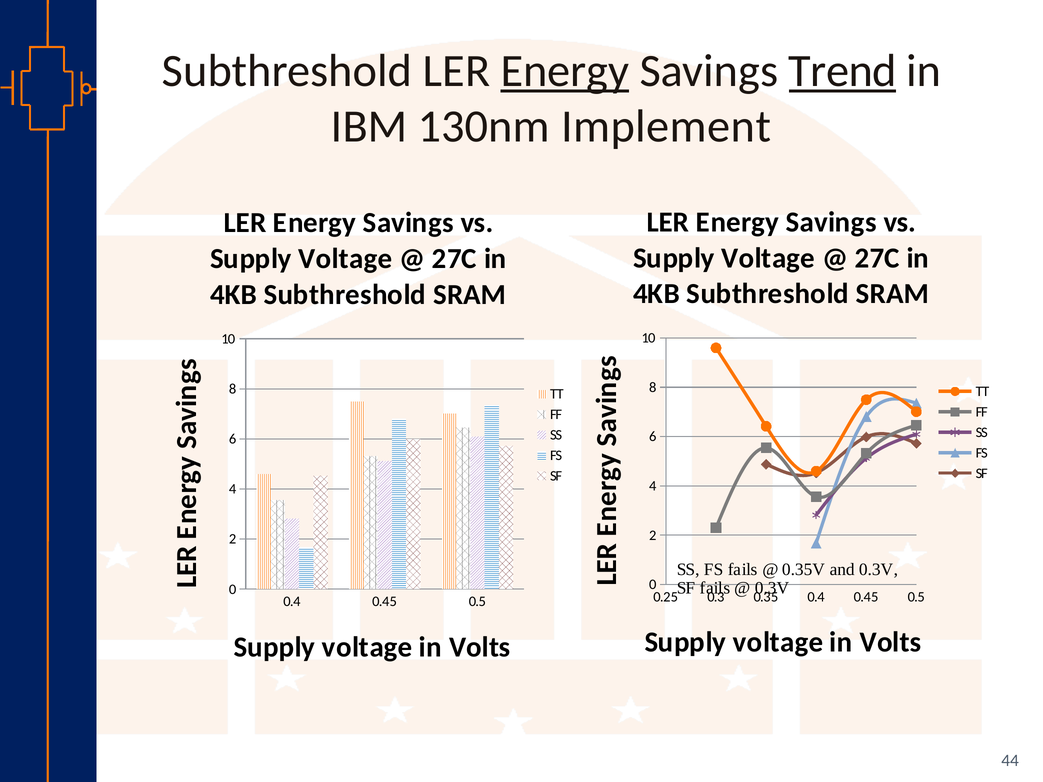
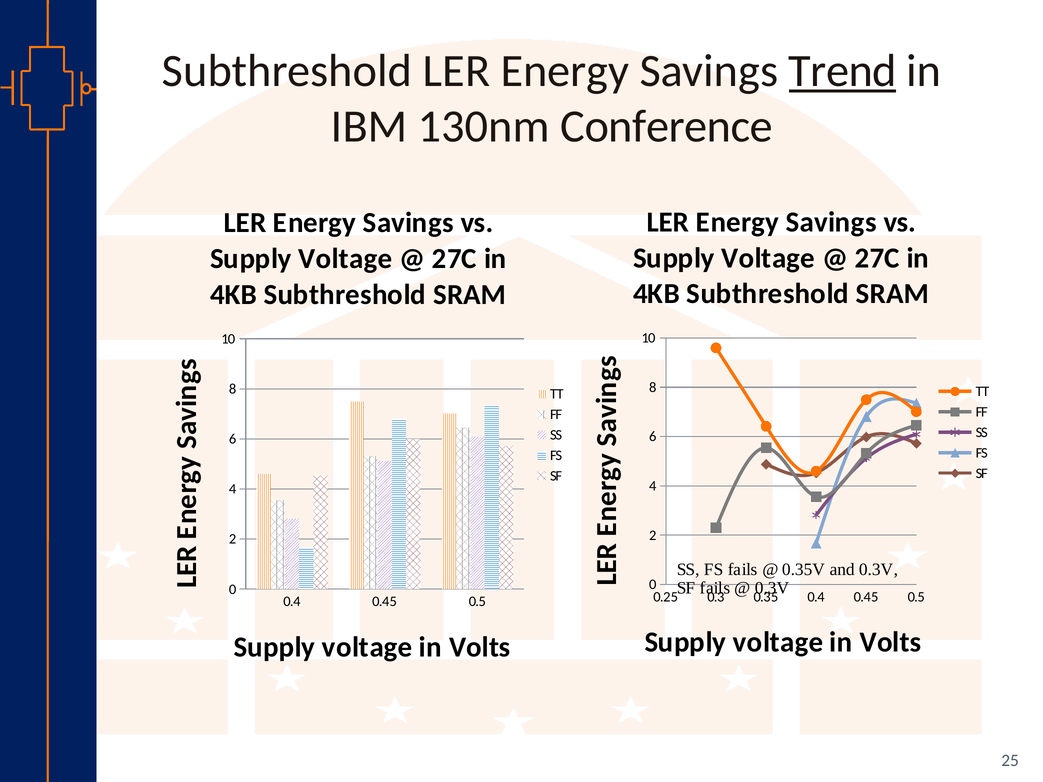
Energy underline: present -> none (565, 71)
Implement: Implement -> Conference (667, 127)
44: 44 -> 25 (1010, 761)
